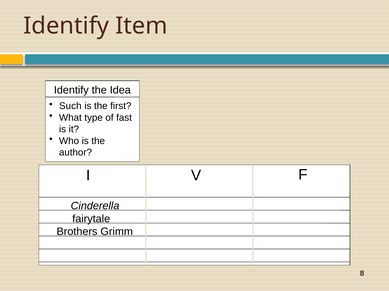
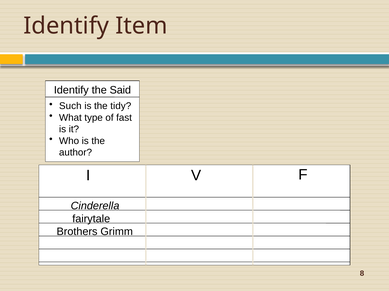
Idea: Idea -> Said (120, 90)
first: first -> tidy (121, 106)
